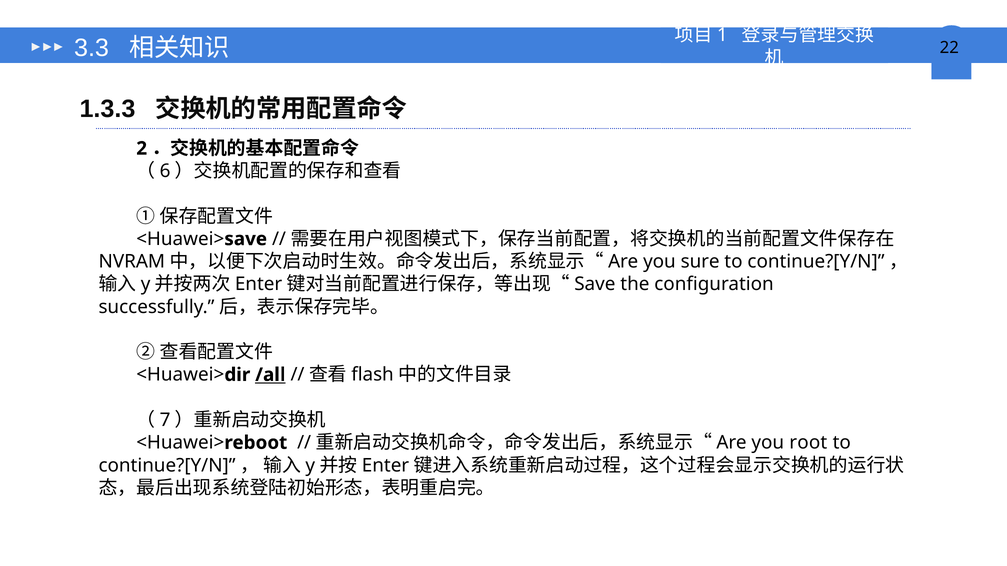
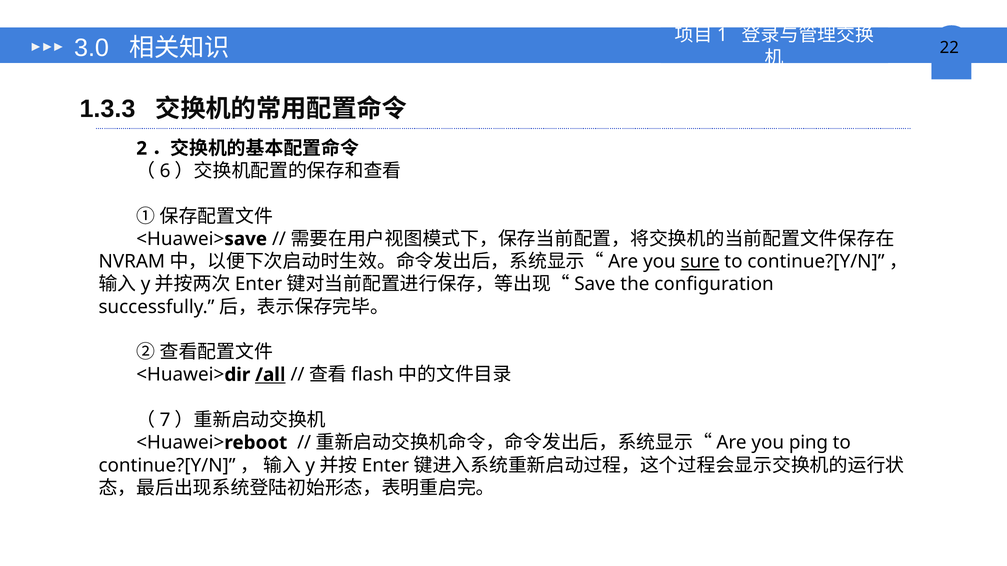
3.3: 3.3 -> 3.0 (91, 48)
sure underline: none -> present (700, 262)
root: root -> ping (808, 443)
